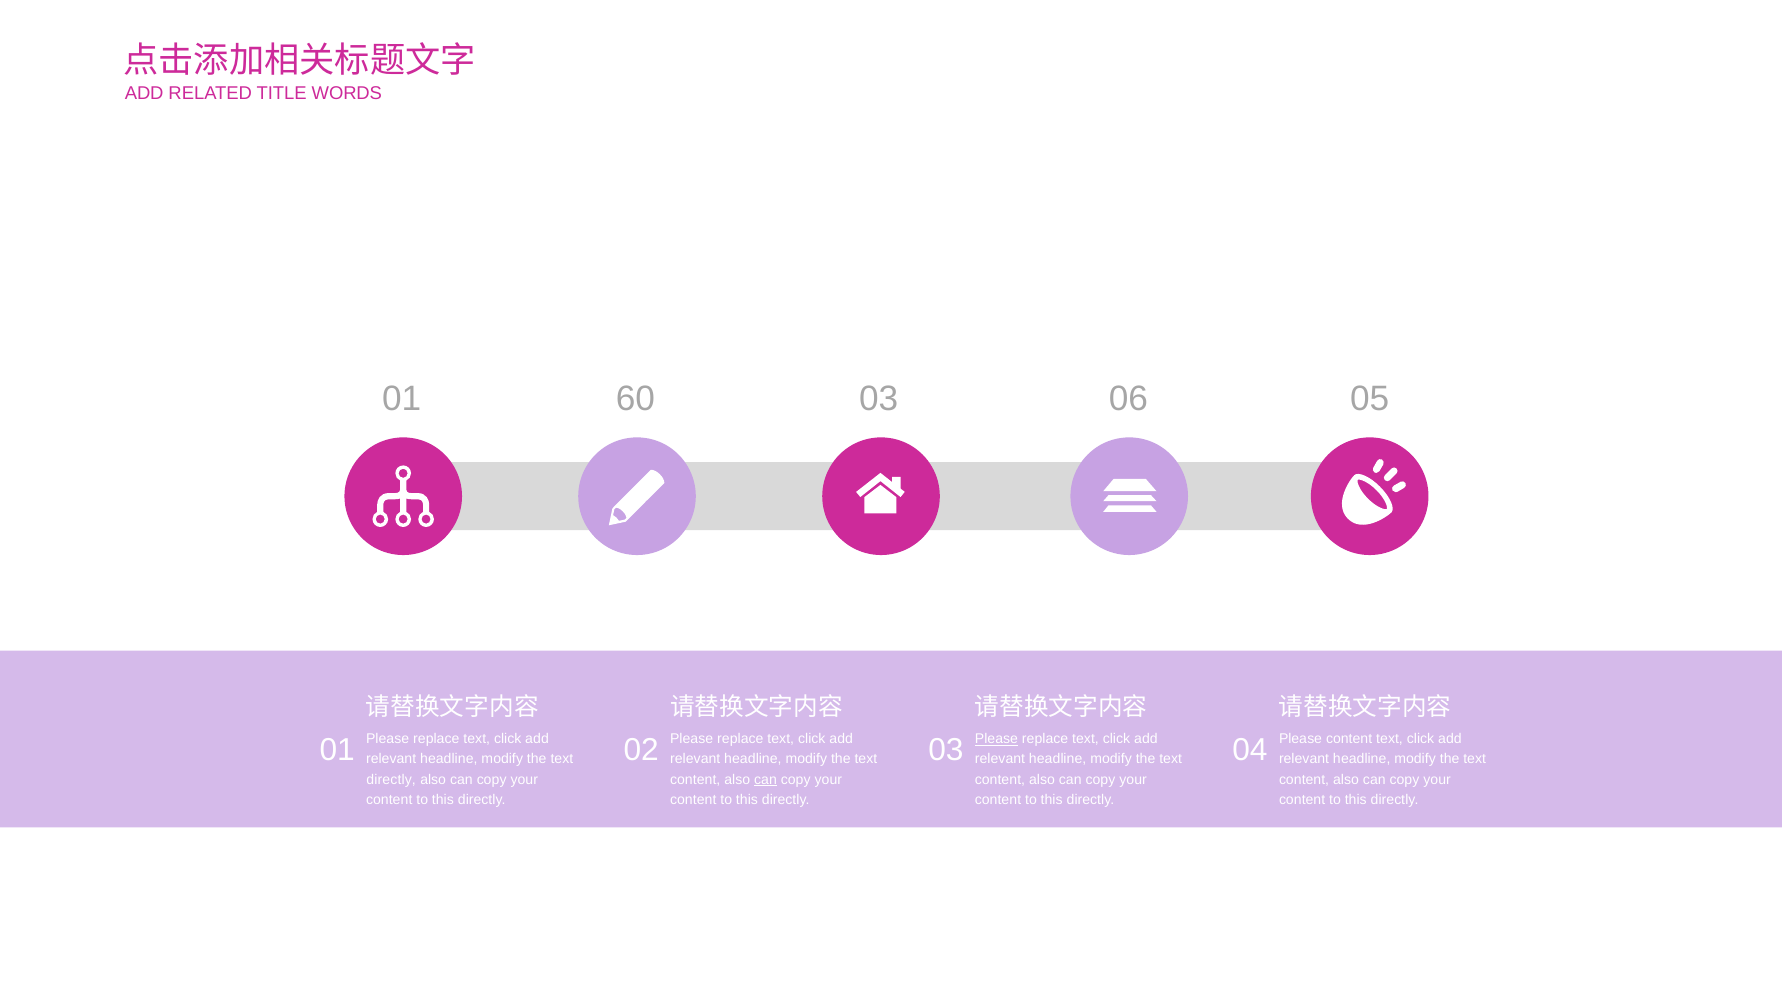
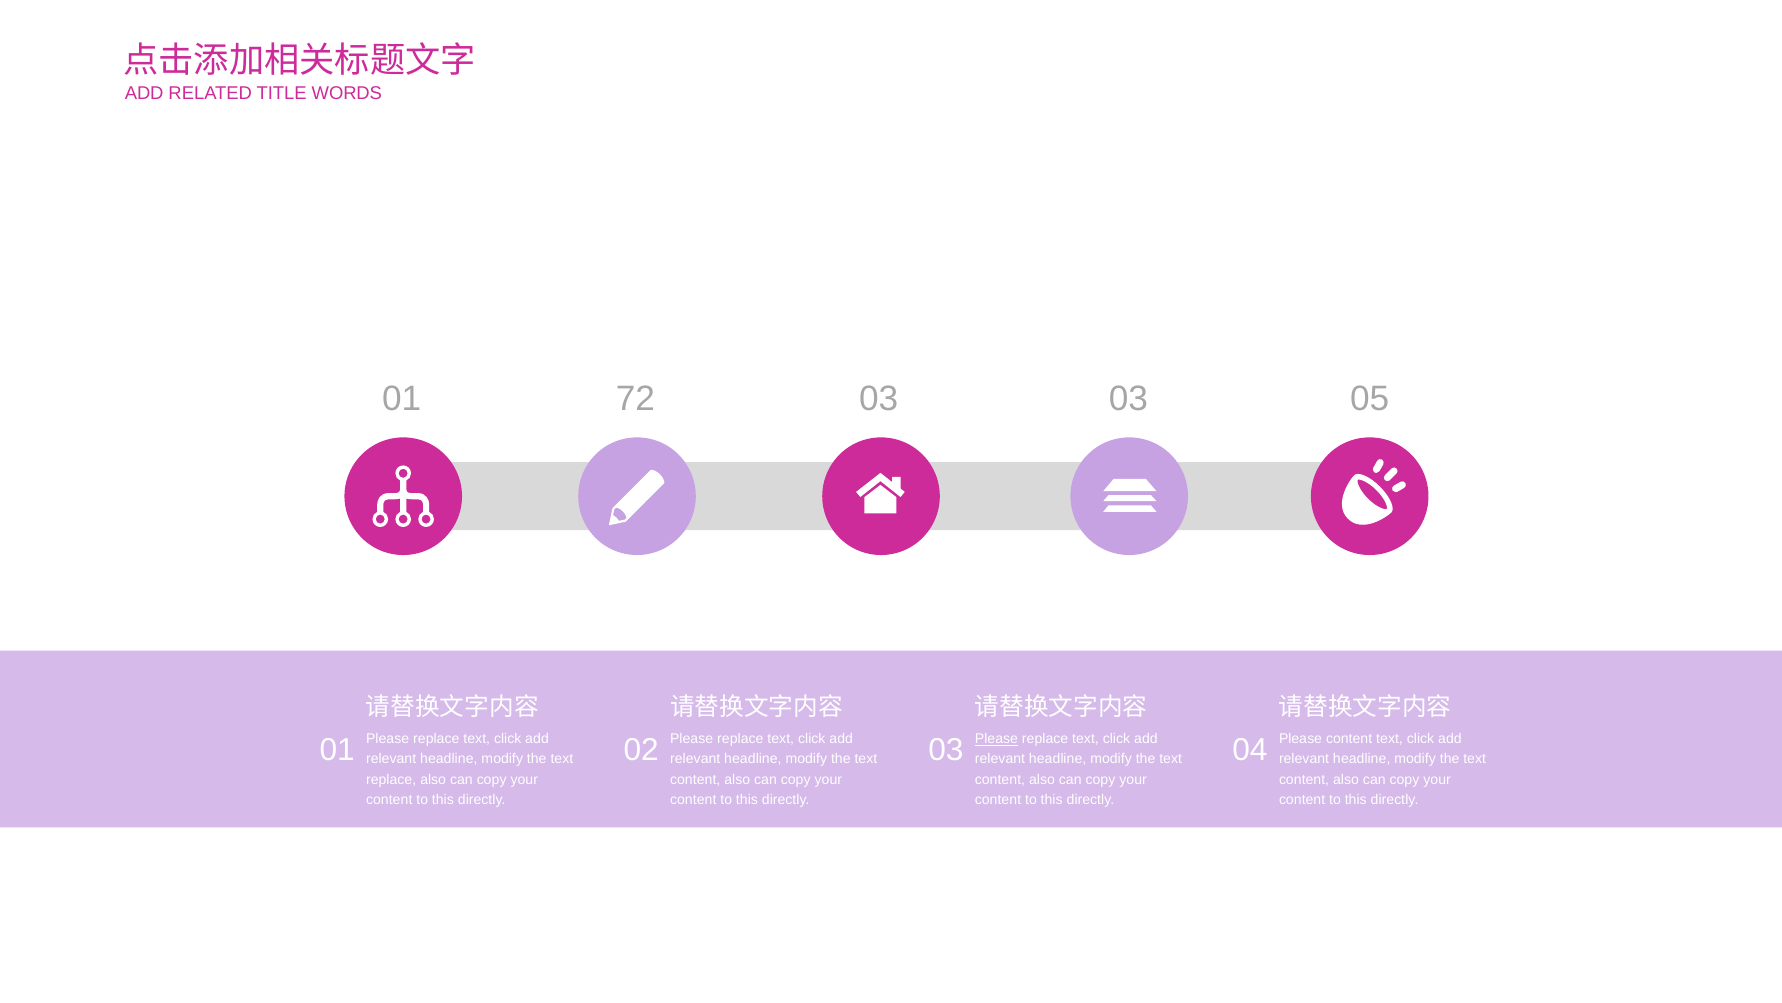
60: 60 -> 72 (635, 399)
03 06: 06 -> 03 (1129, 399)
directly: directly -> replace (391, 779)
can underline: present -> none (765, 779)
